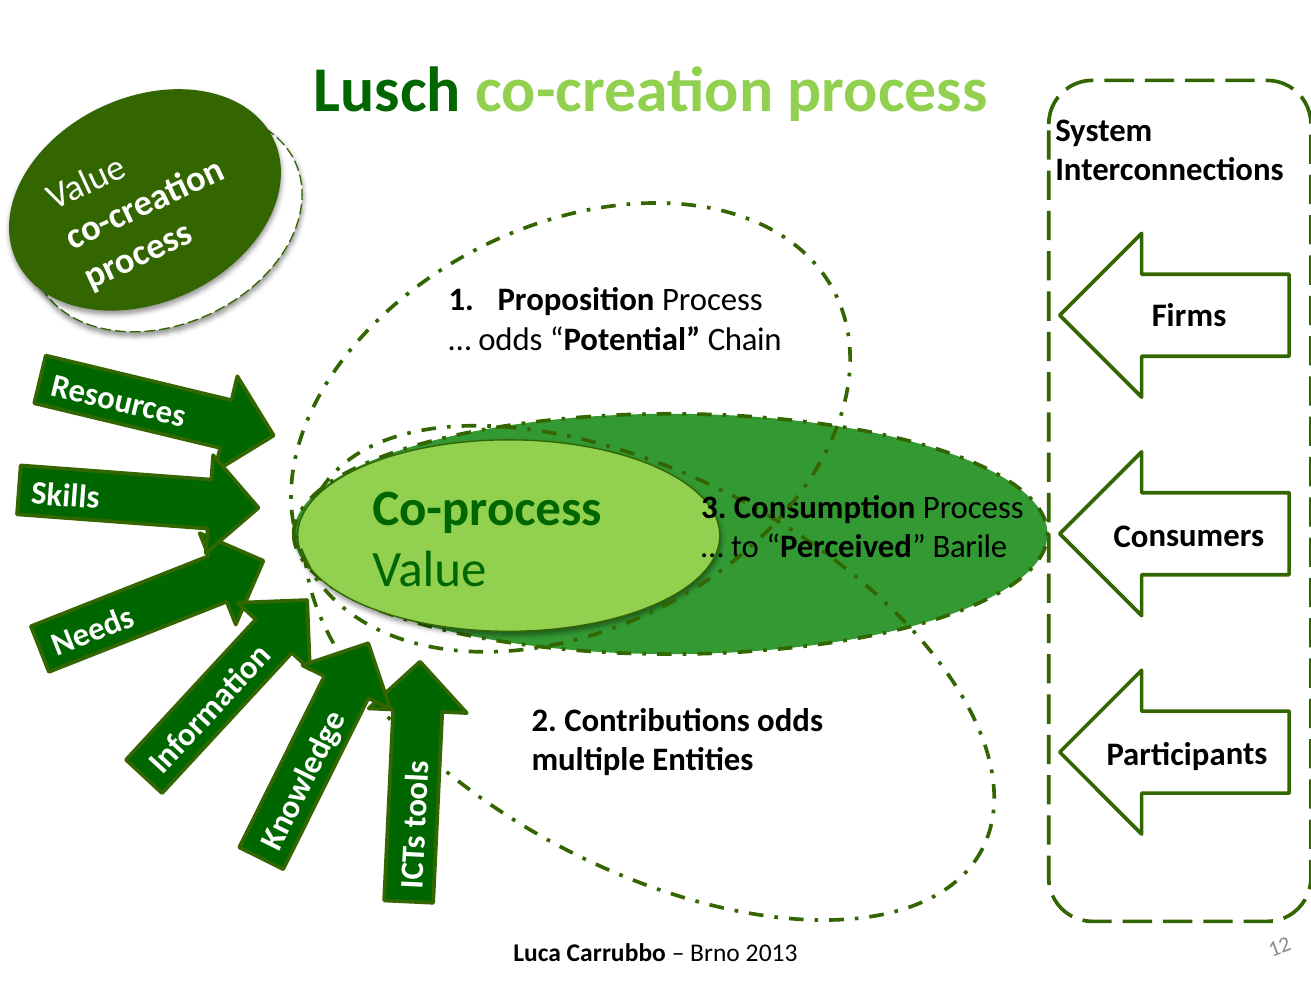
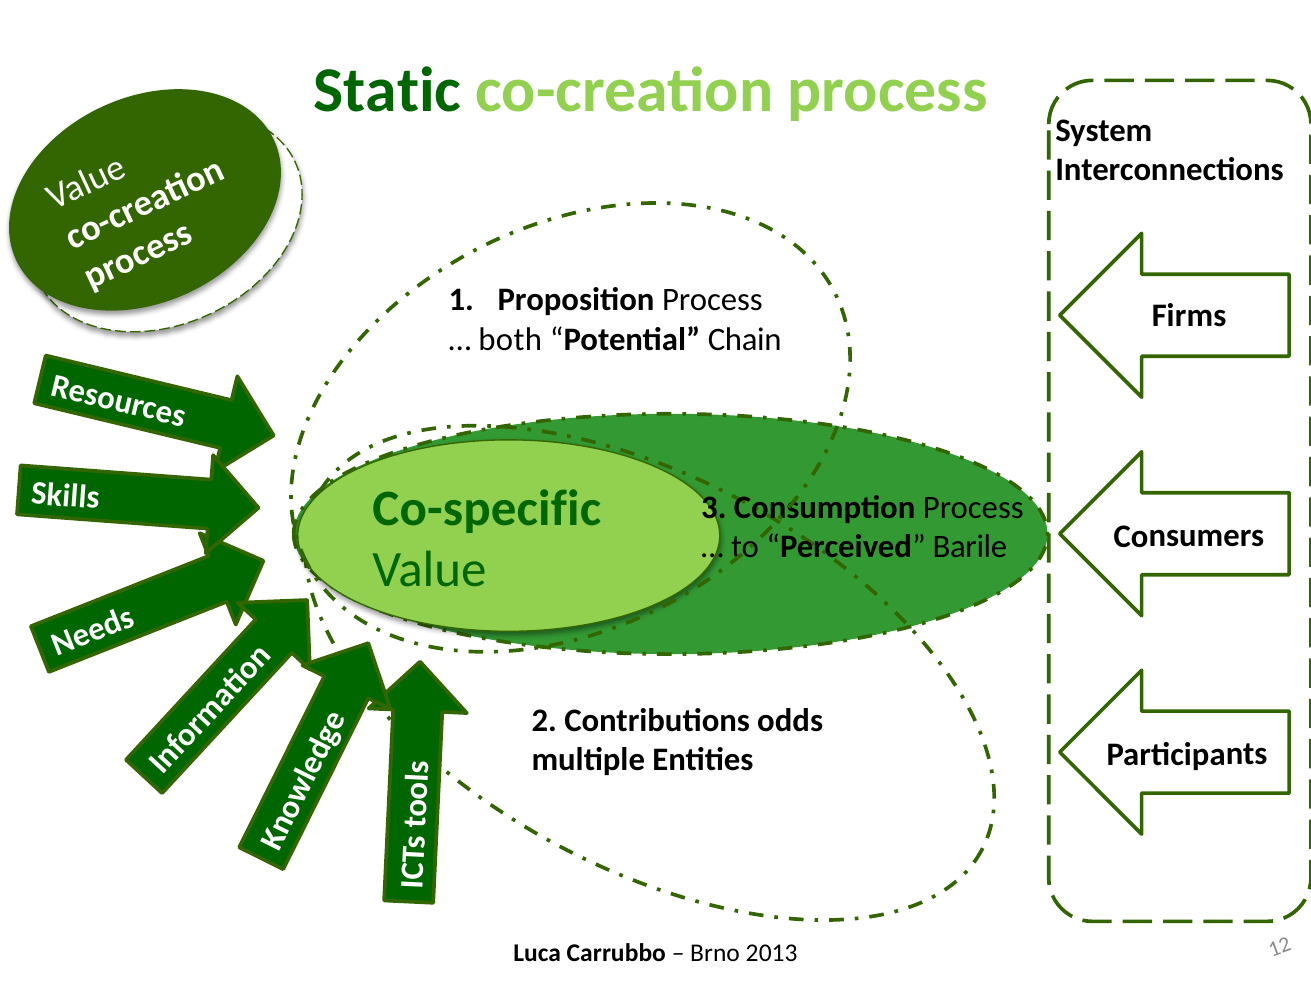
Lusch: Lusch -> Static (387, 90)
odds: odds -> both (510, 340)
Co-process: Co-process -> Co-specific (487, 509)
